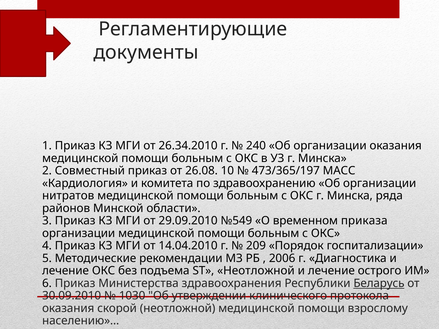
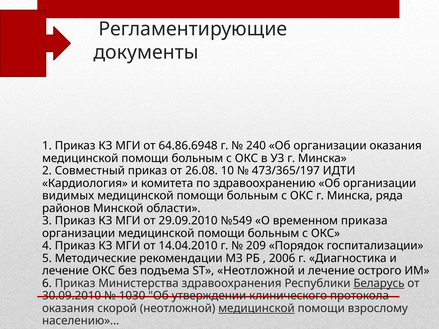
26.34.2010: 26.34.2010 -> 64.86.6948 (188, 146)
МАСС: МАСС -> ИДТИ (339, 171)
нитратов: нитратов -> видимых (68, 196)
медицинской underline: none -> present (256, 309)
